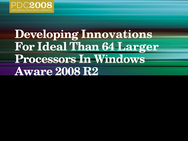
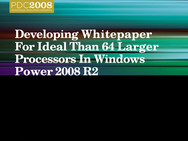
Innovations: Innovations -> Whitepaper (117, 34)
Aware: Aware -> Power (34, 72)
